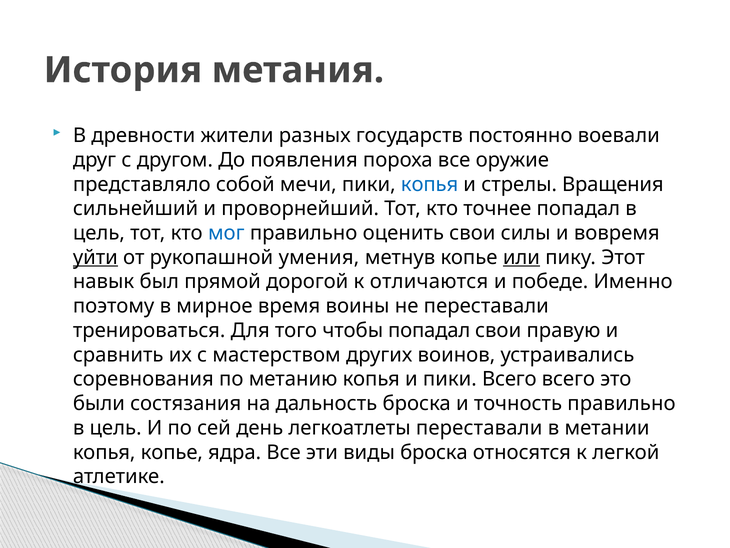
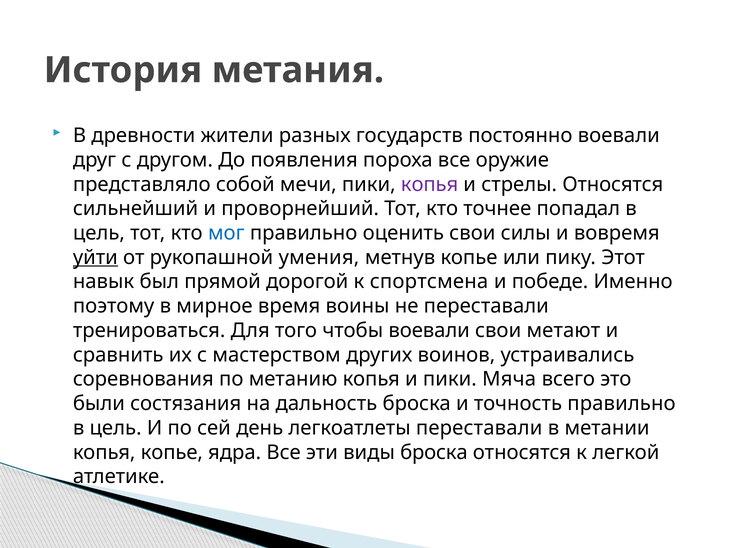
копья colour: blue -> purple (430, 184)
стрелы Вращения: Вращения -> Относятся (613, 184)
или underline: present -> none (521, 257)
отличаются: отличаются -> спортсмена (429, 282)
чтобы попадал: попадал -> воевали (429, 330)
правую: правую -> метают (563, 330)
пики Всего: Всего -> Мяча (509, 379)
